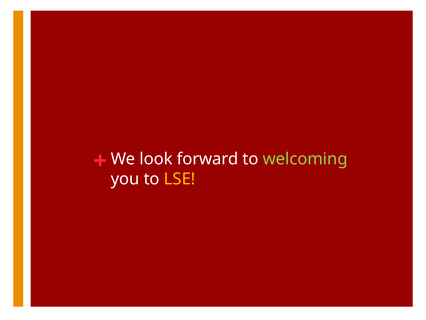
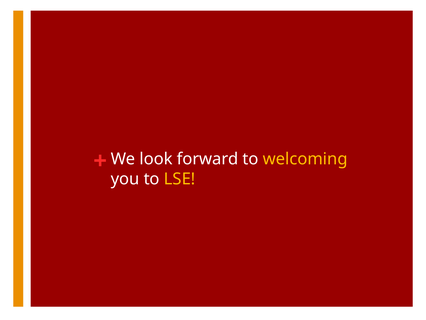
welcoming colour: light green -> yellow (305, 159)
